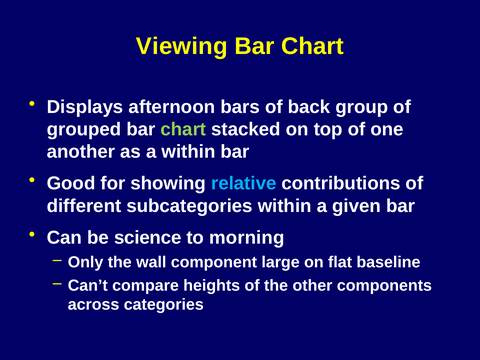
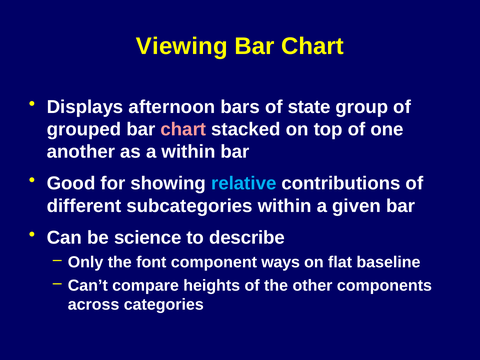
back: back -> state (309, 107)
chart colour: light green -> pink (183, 129)
morning: morning -> describe (247, 238)
wall: wall -> font (151, 262)
large: large -> ways (281, 262)
